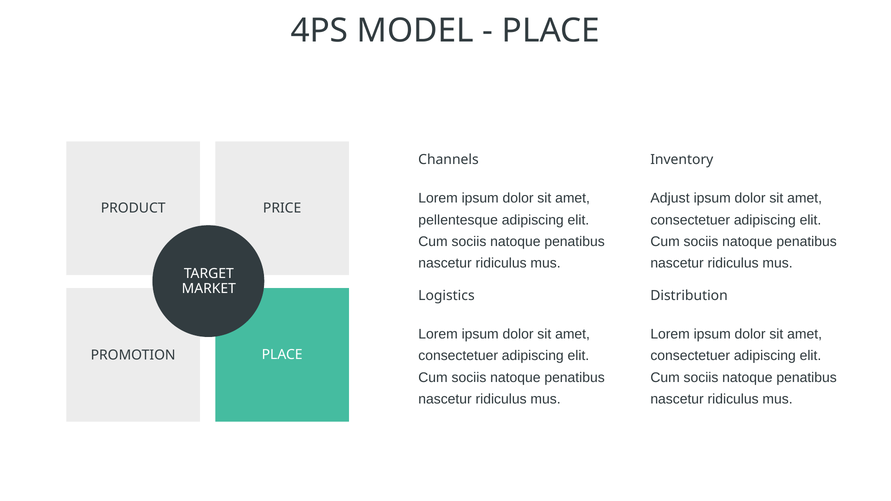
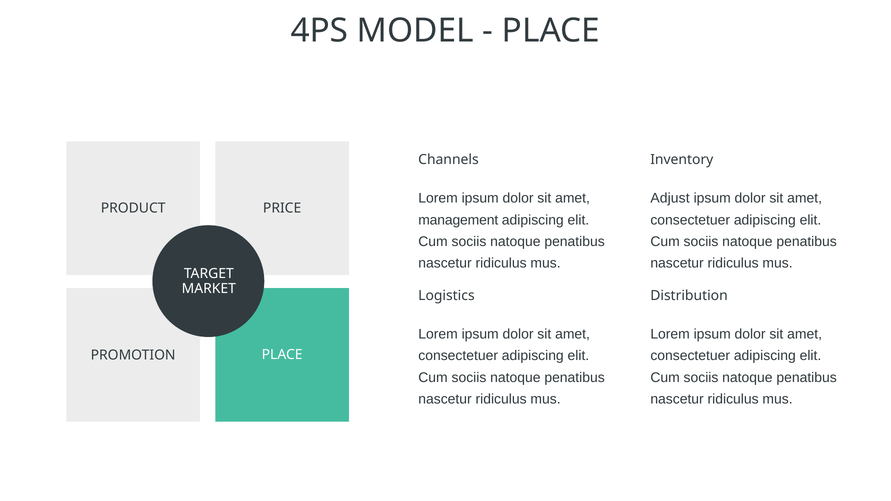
pellentesque: pellentesque -> management (458, 220)
